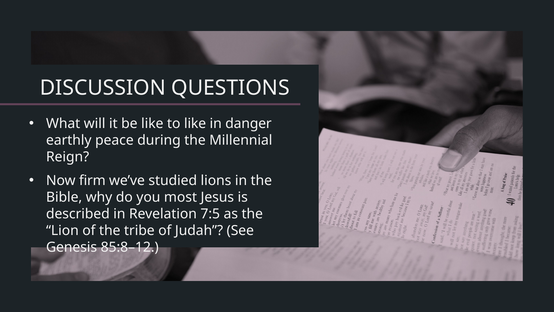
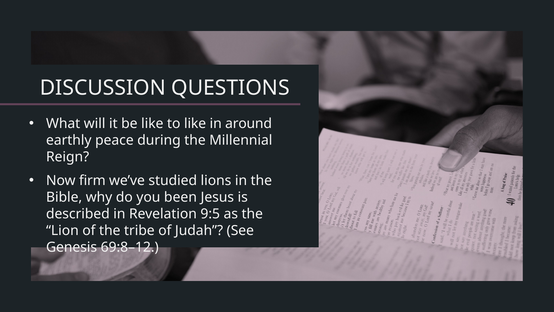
danger: danger -> around (249, 124)
most: most -> been (180, 197)
7:5: 7:5 -> 9:5 (210, 214)
85:8–12: 85:8–12 -> 69:8–12 (130, 247)
